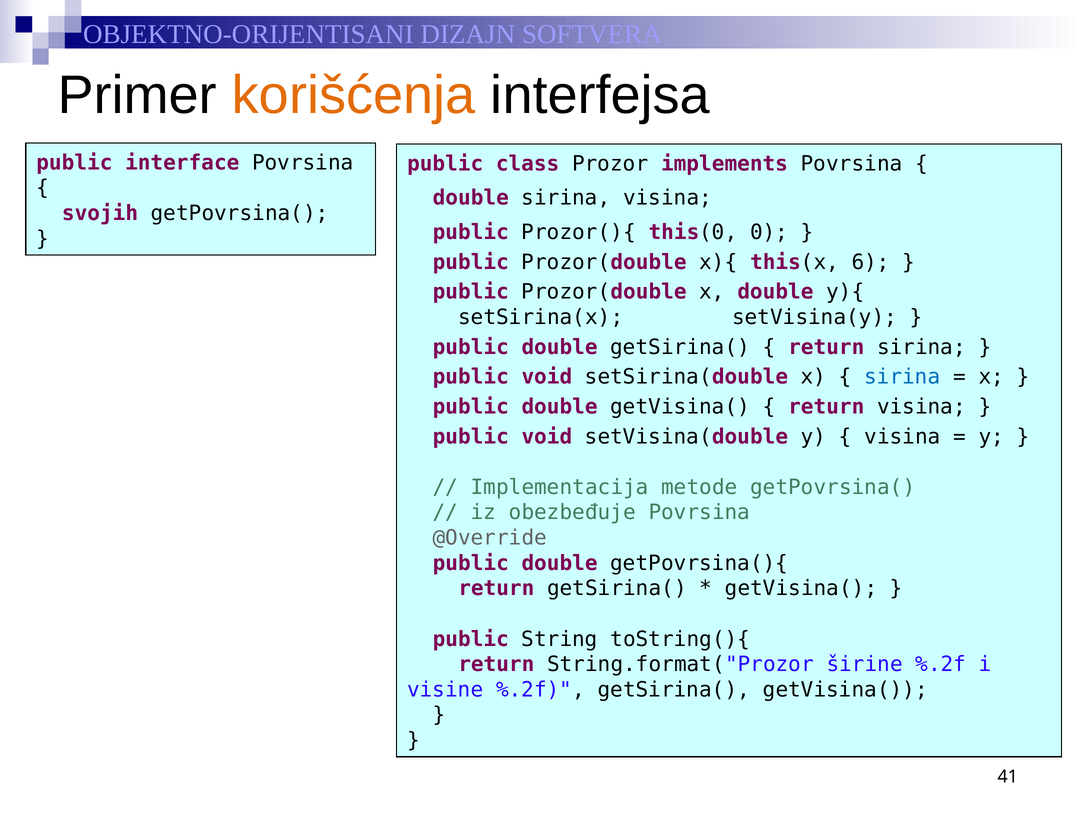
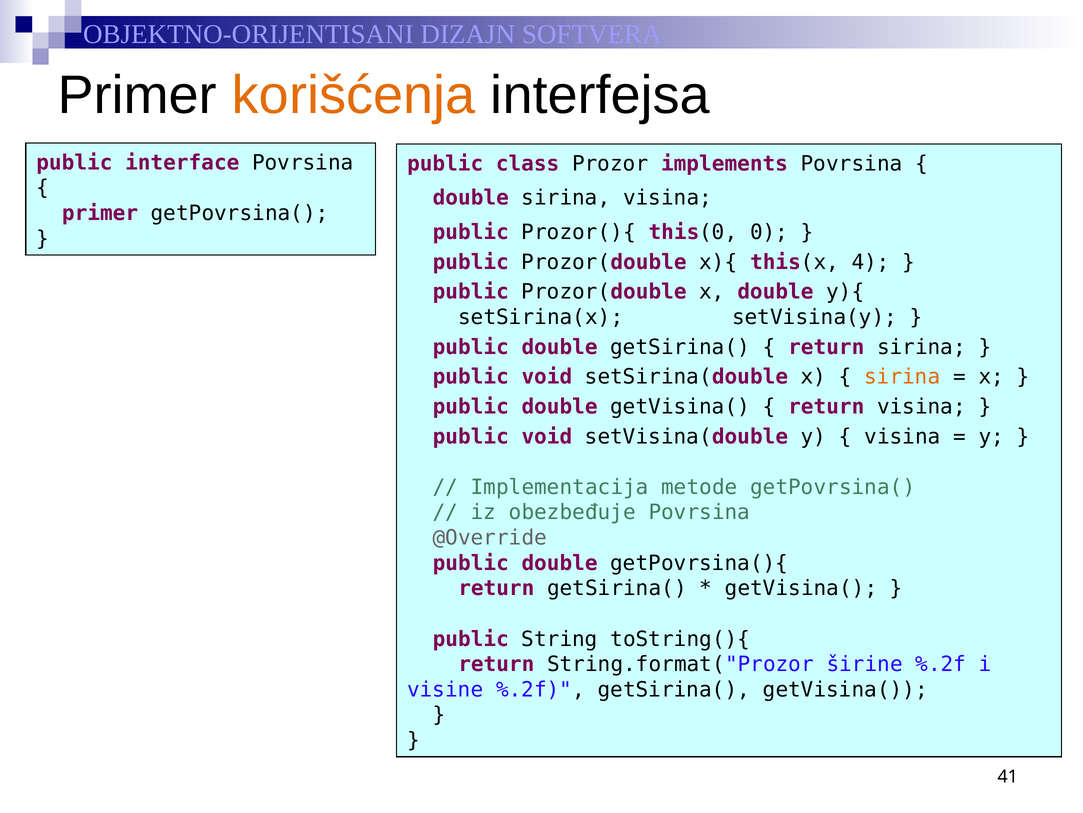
svojih: svojih -> primer (100, 213)
6: 6 -> 4 (871, 262)
sirina colour: blue -> orange (902, 377)
